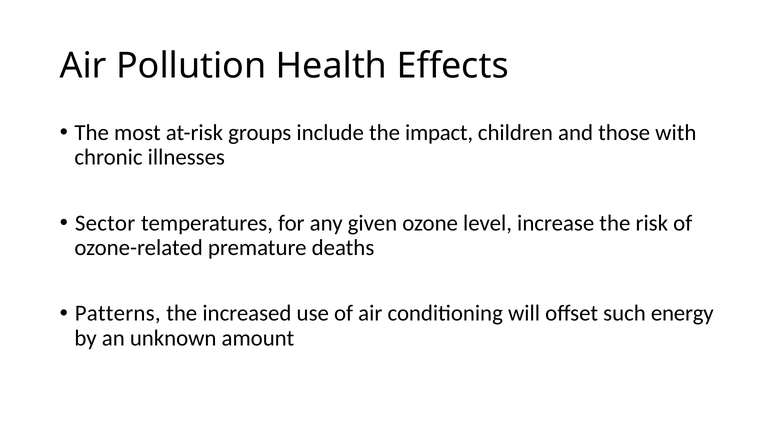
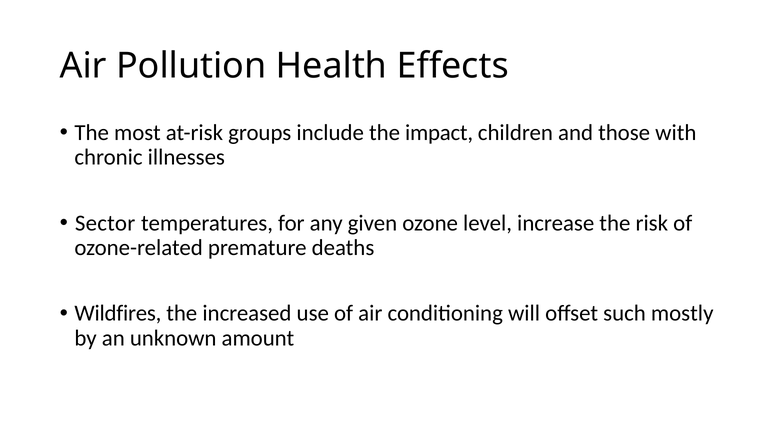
Patterns: Patterns -> Wildfires (118, 313)
energy: energy -> mostly (682, 313)
